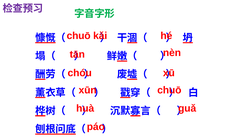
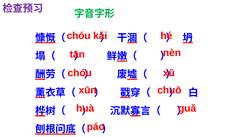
chuō: chuō -> chóu (79, 36)
